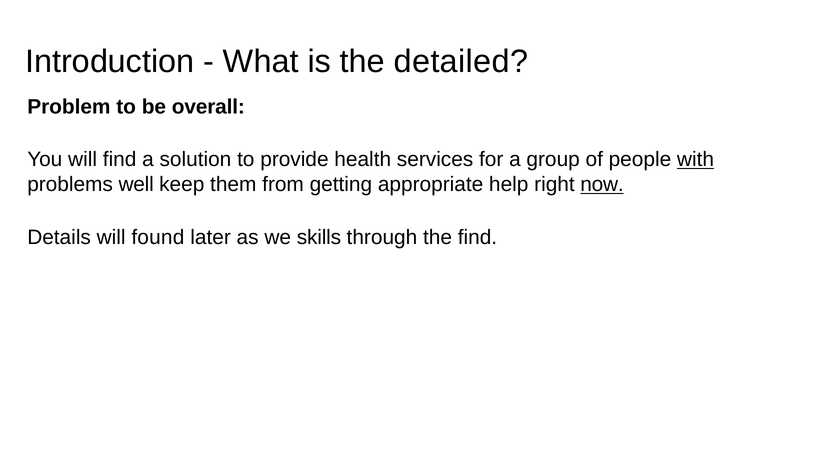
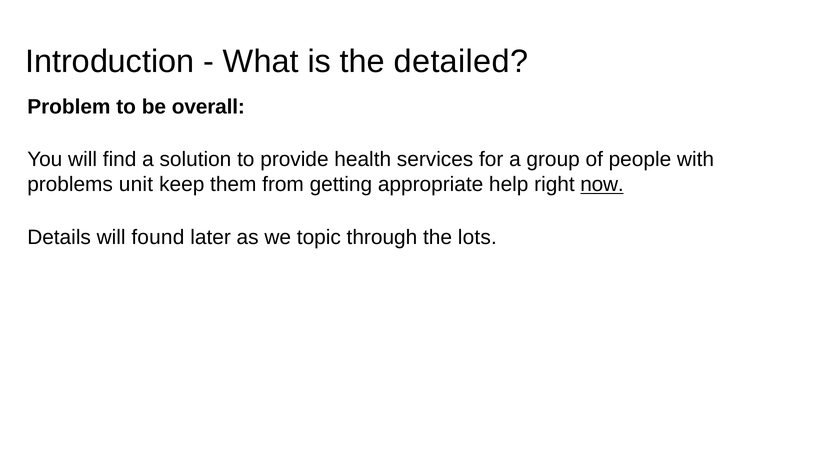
with underline: present -> none (696, 160)
well: well -> unit (136, 185)
skills: skills -> topic (319, 238)
the find: find -> lots (477, 238)
